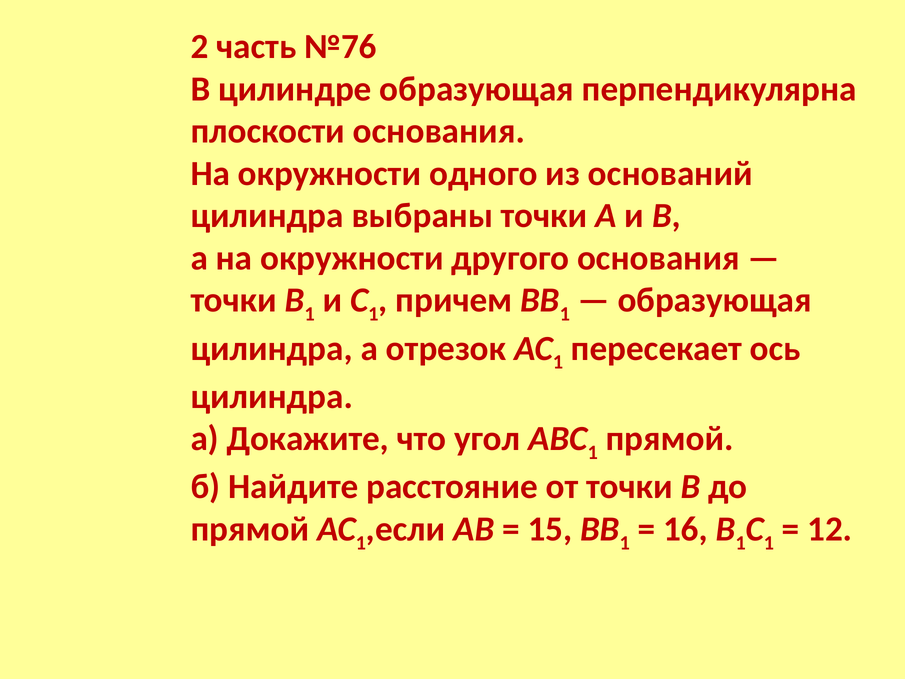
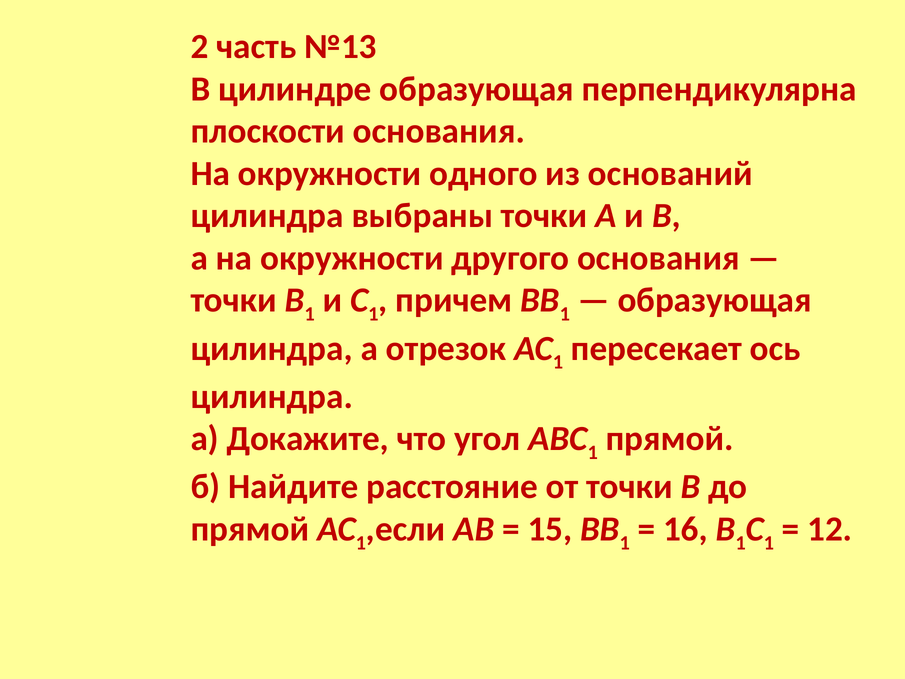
№76: №76 -> №13 (341, 47)
